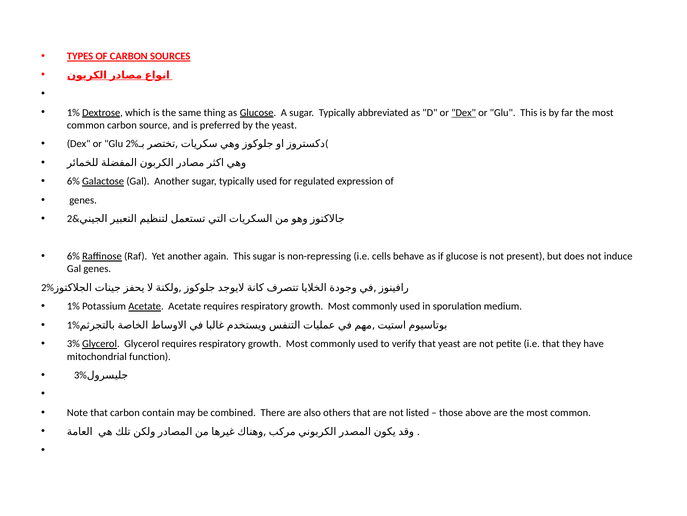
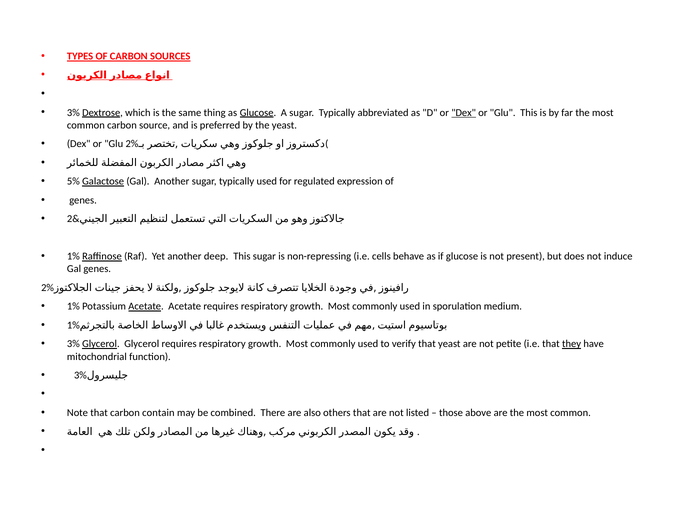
1%: 1% -> 3% (73, 112)
6%: 6% -> 5% (73, 181)
6%: 6% -> 1% (73, 256)
again: again -> deep (216, 256)
they underline: none -> present (572, 343)
